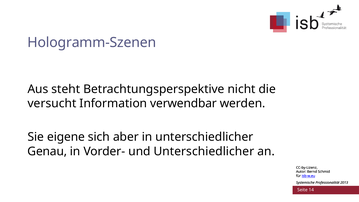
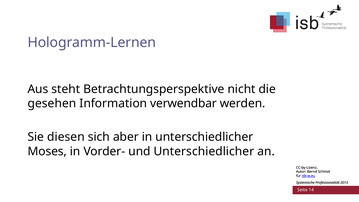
Hologramm-Szenen: Hologramm-Szenen -> Hologramm-Lernen (92, 43)
versucht: versucht -> gesehen (52, 103)
eigene: eigene -> diesen (66, 137)
Genau: Genau -> Moses (47, 151)
